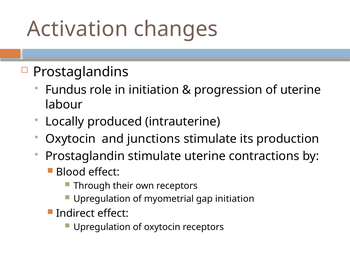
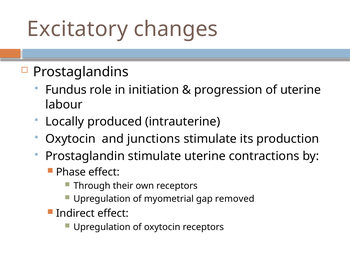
Activation: Activation -> Excitatory (77, 29)
Blood: Blood -> Phase (71, 172)
gap initiation: initiation -> removed (235, 199)
